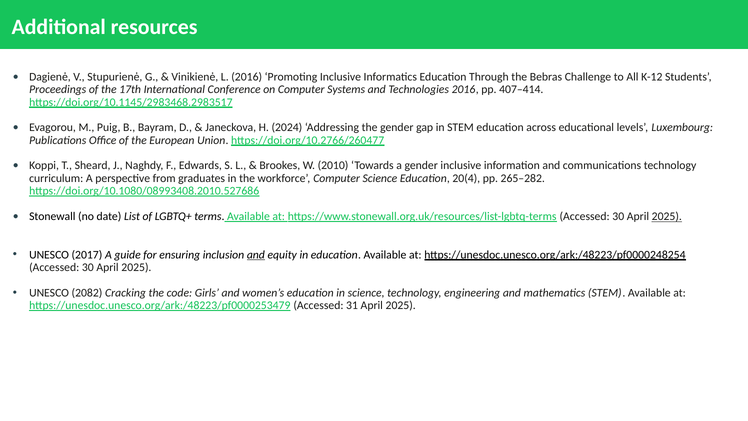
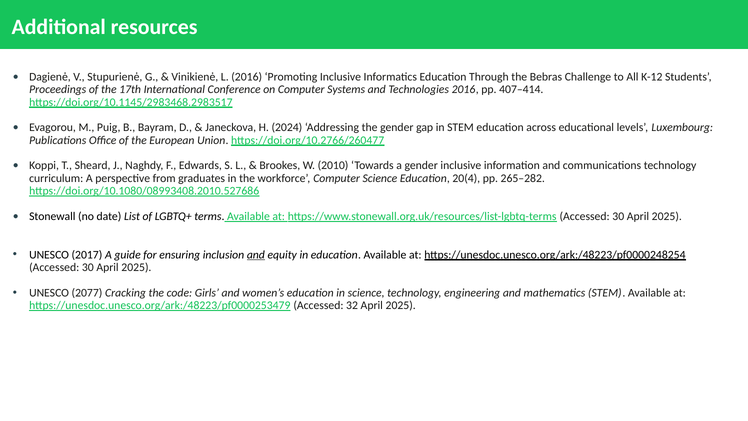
2025 underline: present -> none (667, 216)
2082: 2082 -> 2077 (87, 292)
31: 31 -> 32 (352, 305)
